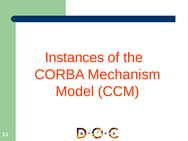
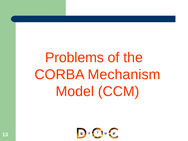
Instances: Instances -> Problems (74, 58)
